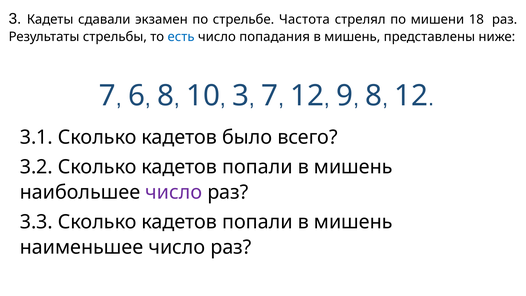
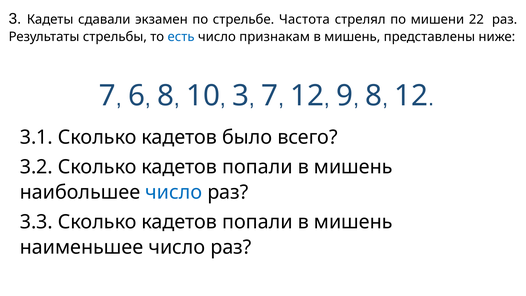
18: 18 -> 22 (476, 20)
попадания: попадания -> признакам (275, 37)
число colour: purple -> blue (174, 192)
